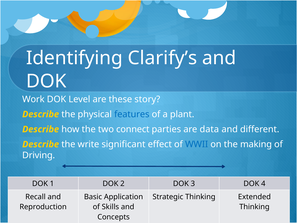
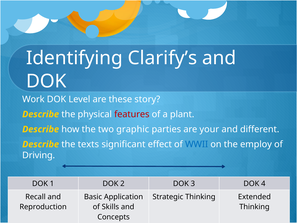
features colour: blue -> red (132, 114)
connect: connect -> graphic (133, 129)
data: data -> your (209, 129)
write: write -> texts (88, 144)
making: making -> employ (256, 144)
